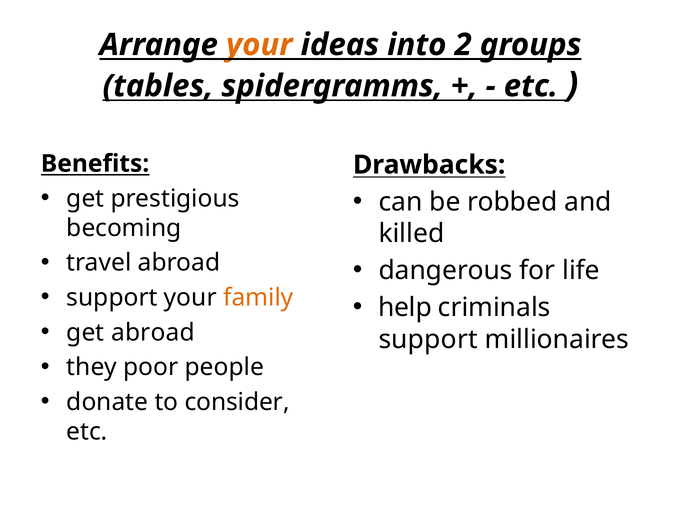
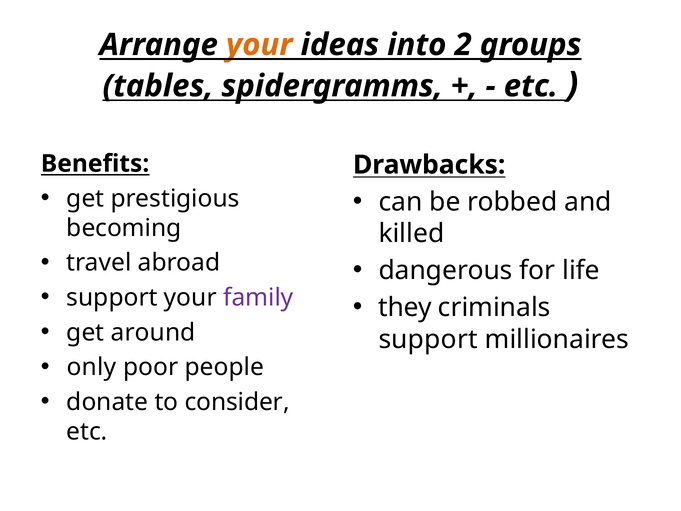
family colour: orange -> purple (258, 297)
help: help -> they (405, 308)
get abroad: abroad -> around (153, 332)
they: they -> only (92, 367)
